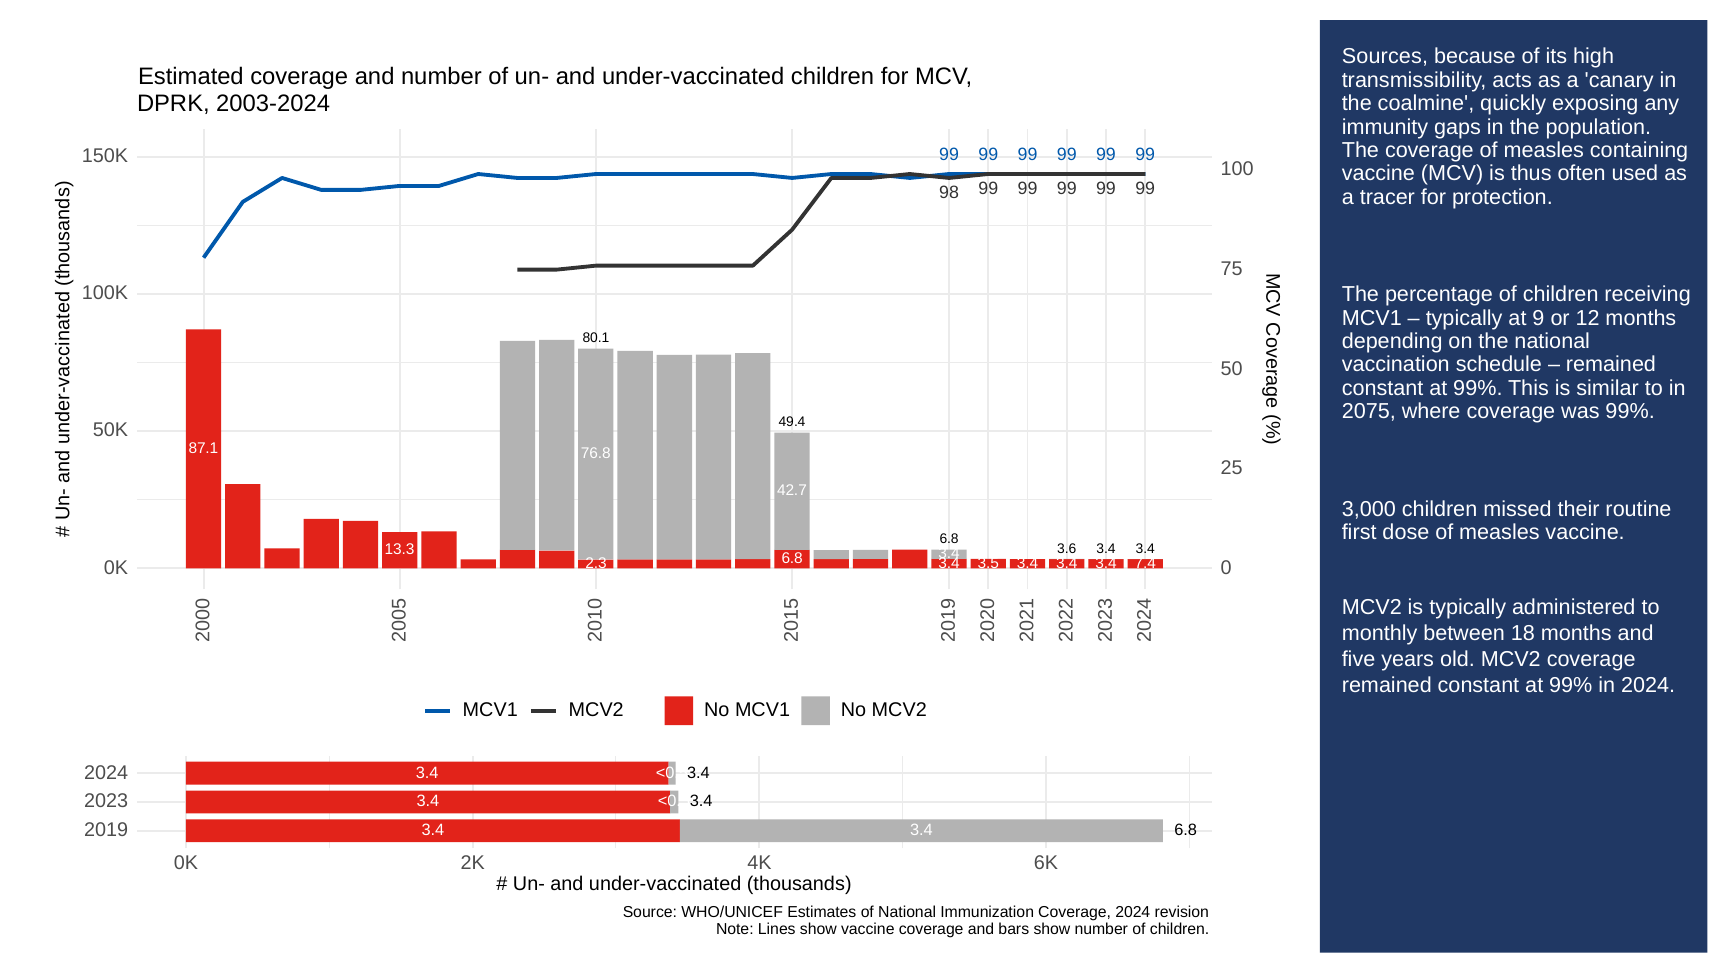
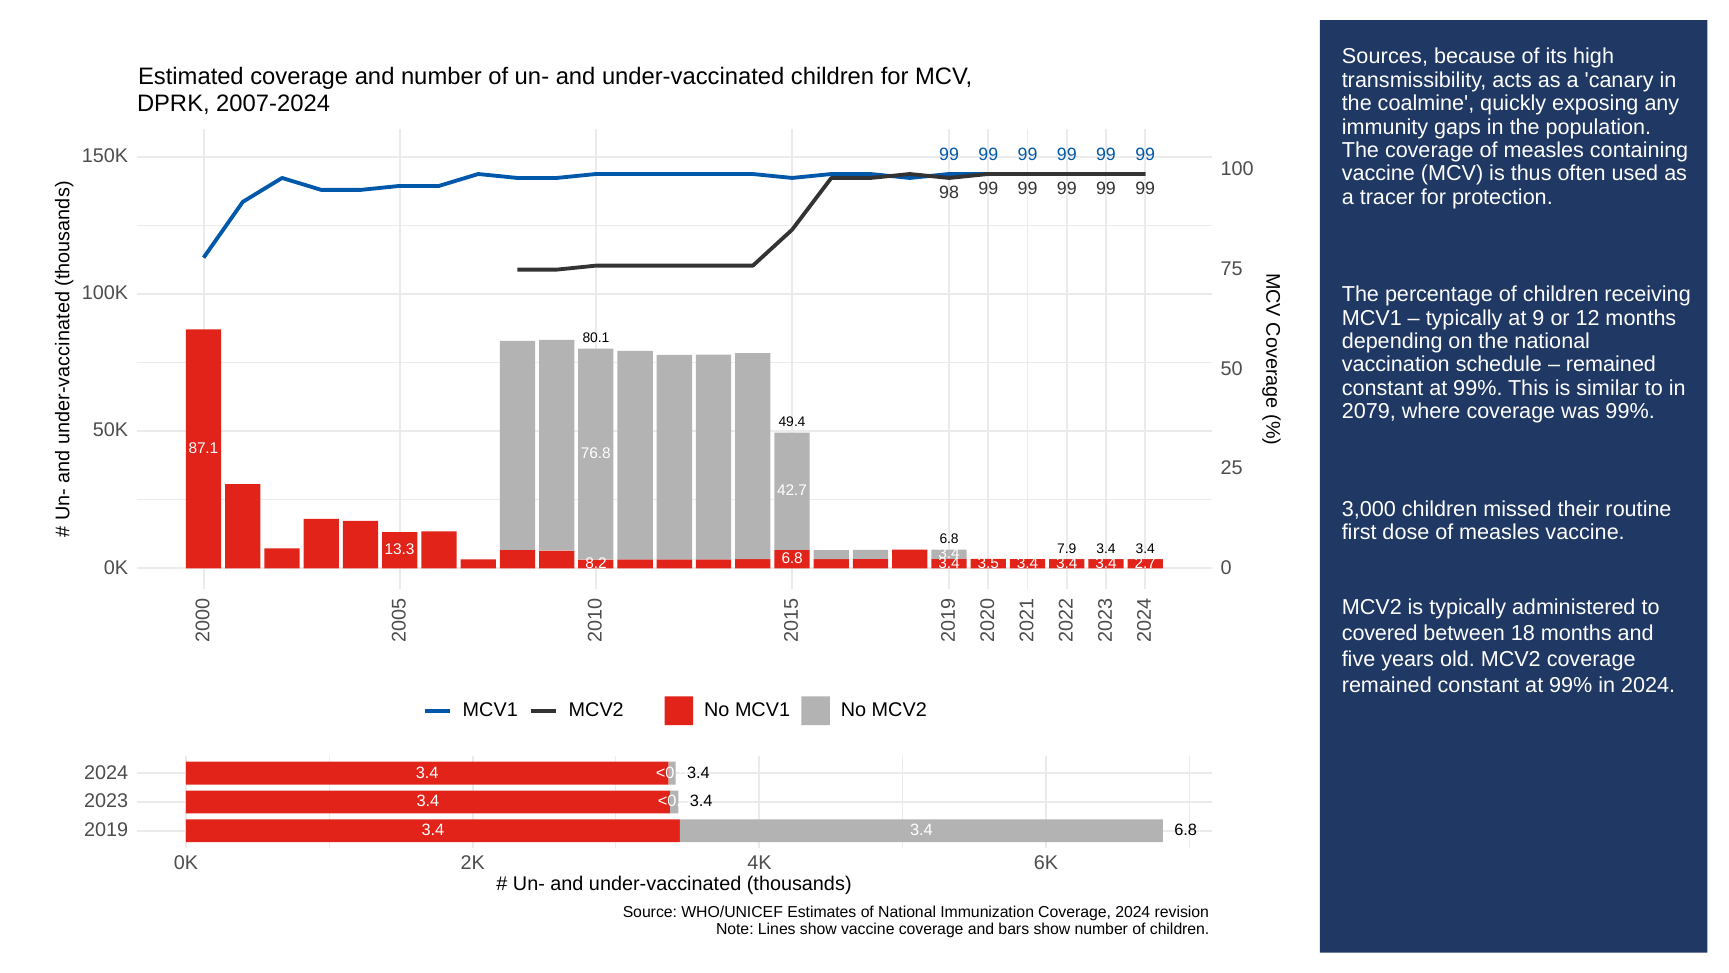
2003-2024: 2003-2024 -> 2007-2024 (273, 103)
2075: 2075 -> 2079 (1369, 411)
3.6: 3.6 -> 7.9 (1067, 548)
2.3: 2.3 -> 8.2 (596, 563)
7.4: 7.4 -> 2.7 (1145, 563)
monthly: monthly -> covered (1380, 633)
